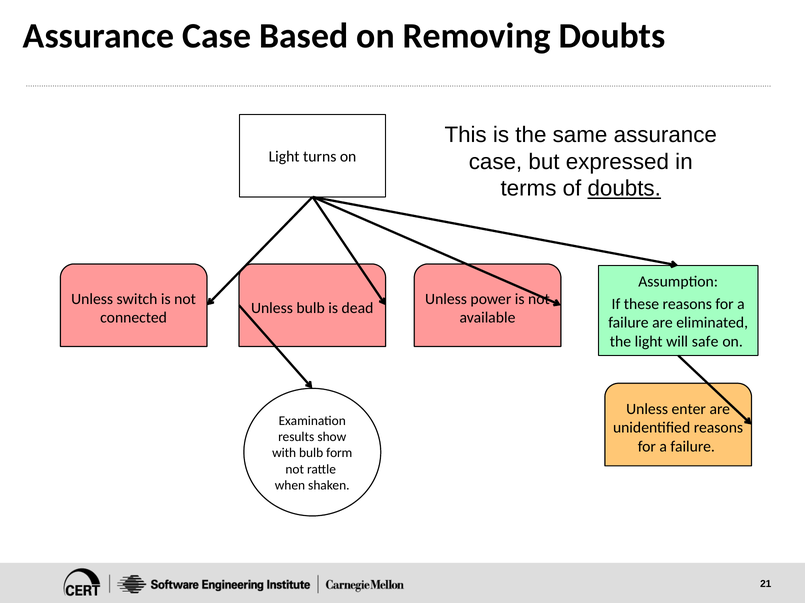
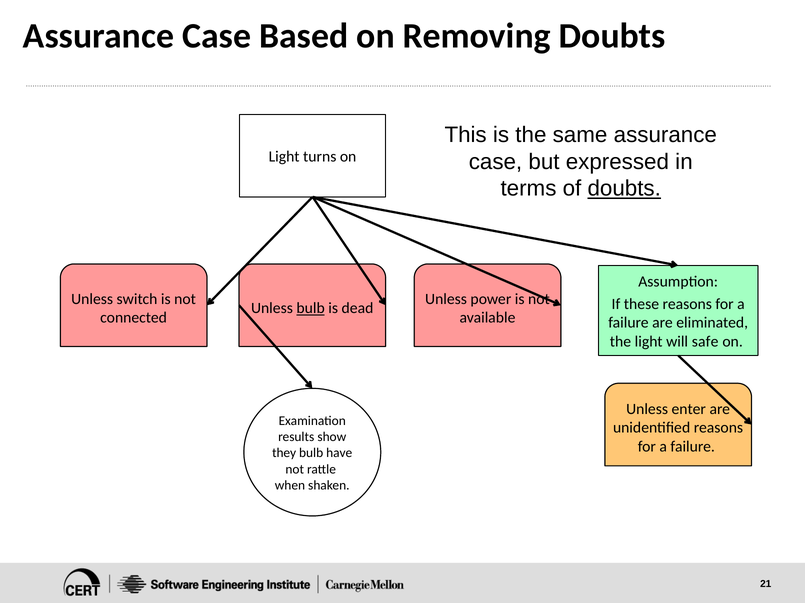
bulb underline: none -> present (311, 309)
with: with -> they (284, 454)
form: form -> have (339, 454)
